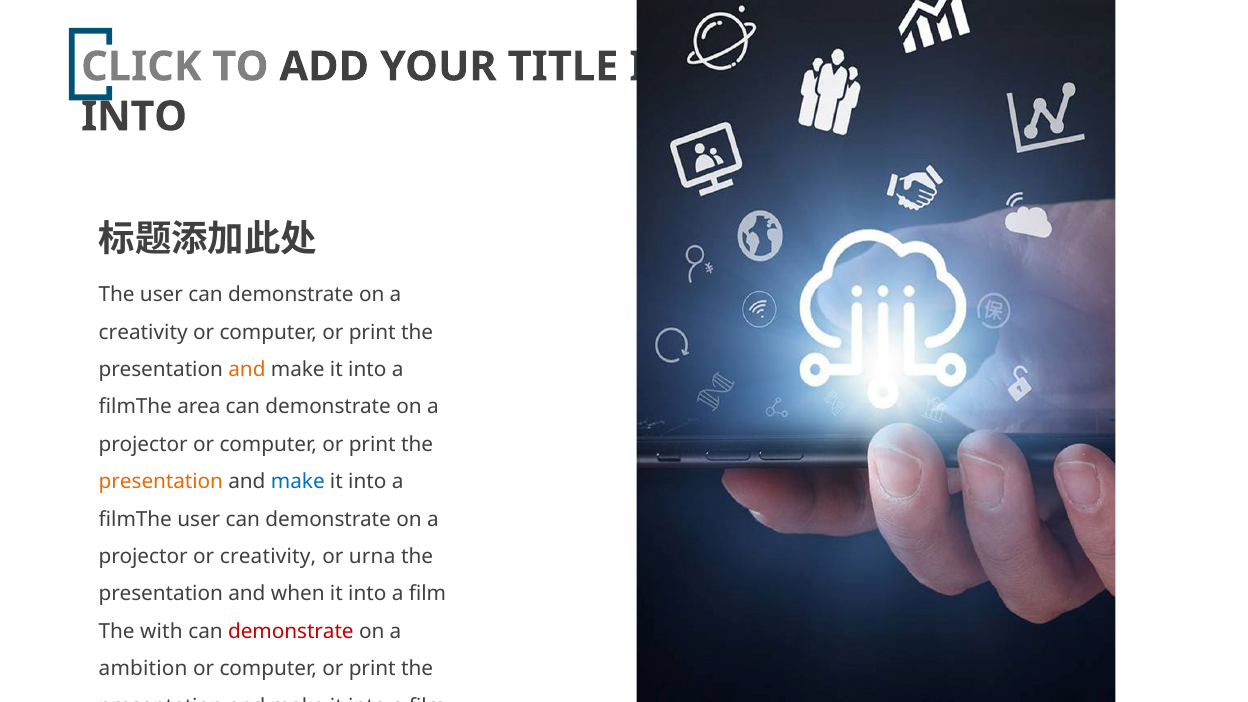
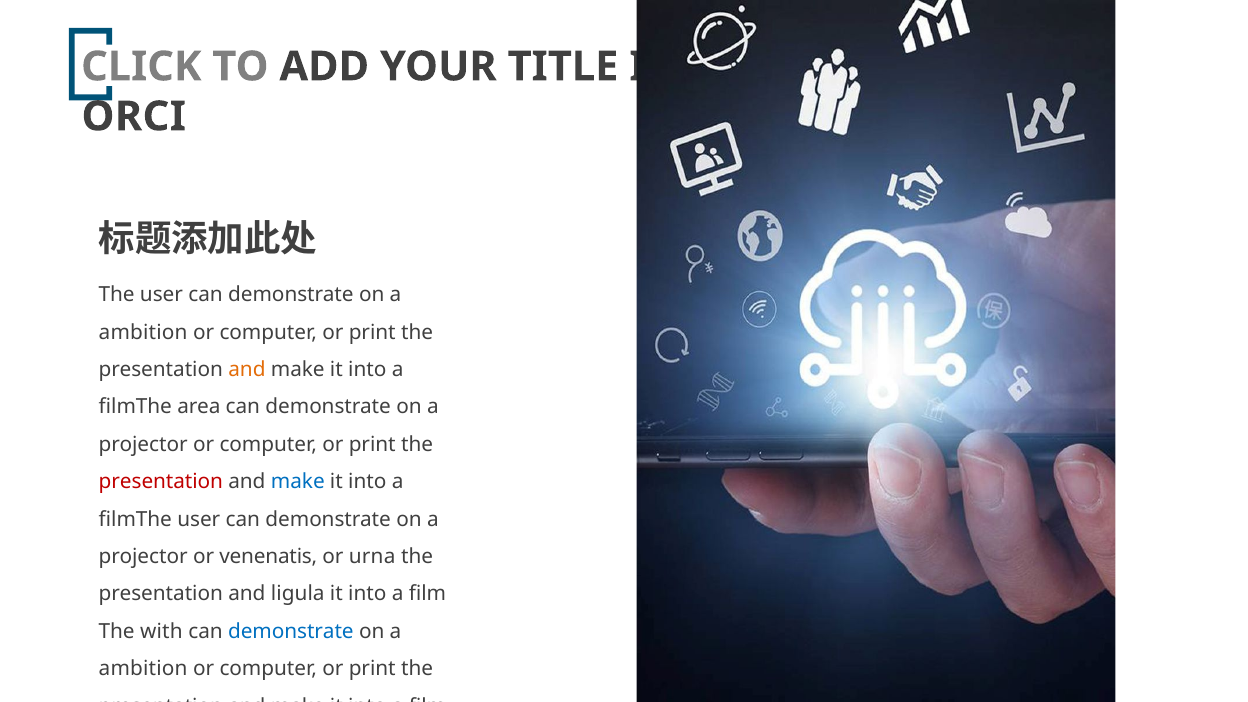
INTO: INTO -> ORCI (134, 117)
creativity: creativity -> ambition (143, 332)
presentation colour: orange -> red (161, 482)
or creativity: creativity -> venenatis (268, 557)
when: when -> ligula (298, 594)
demonstrate colour: red -> blue (291, 631)
